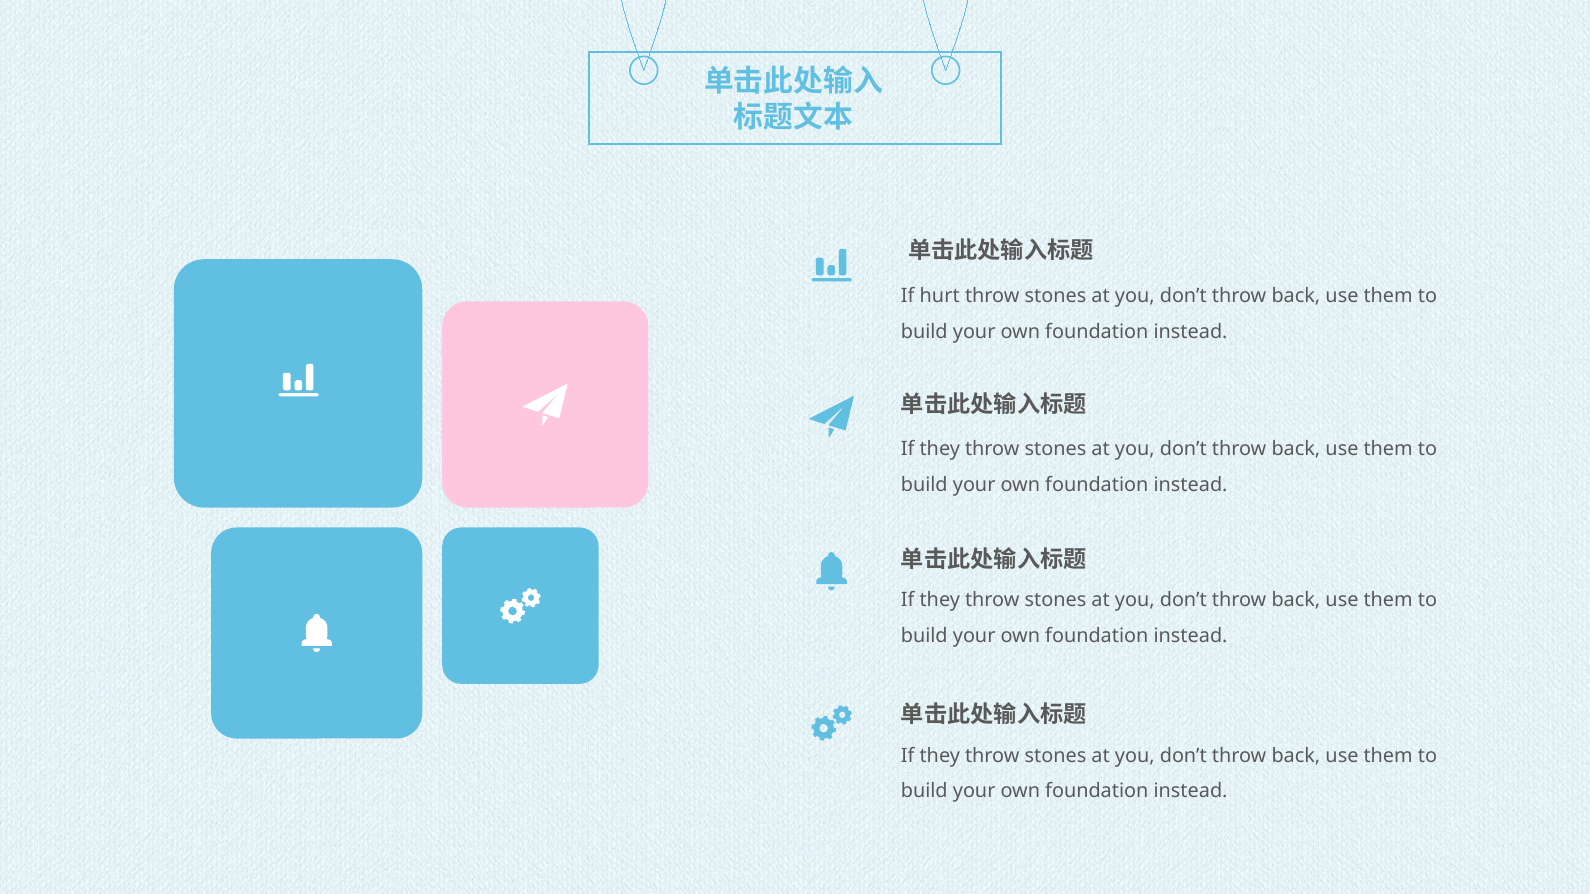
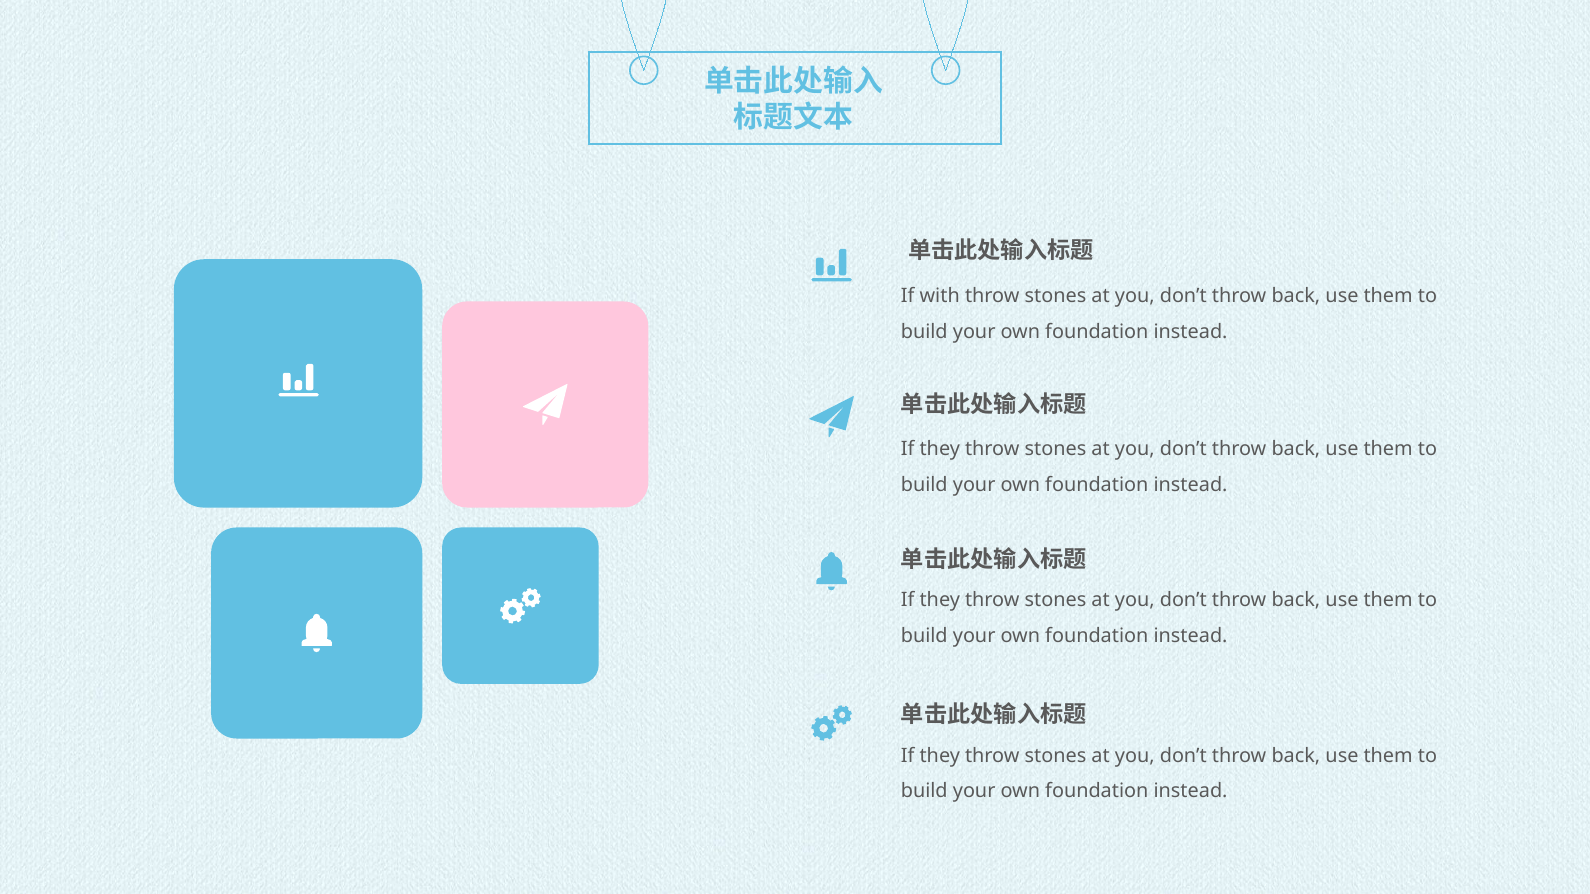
hurt: hurt -> with (940, 296)
